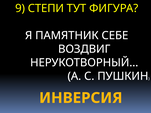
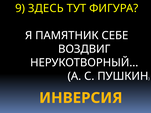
СТЕПИ: СТЕПИ -> ЗДЕСЬ (46, 8)
